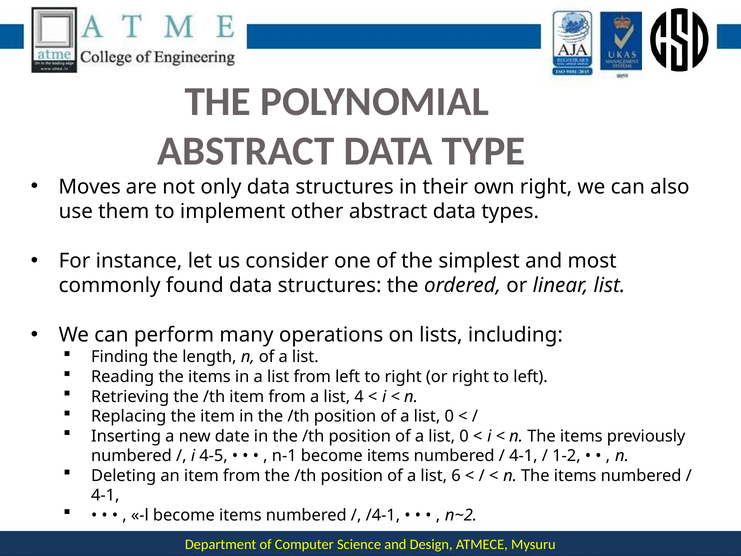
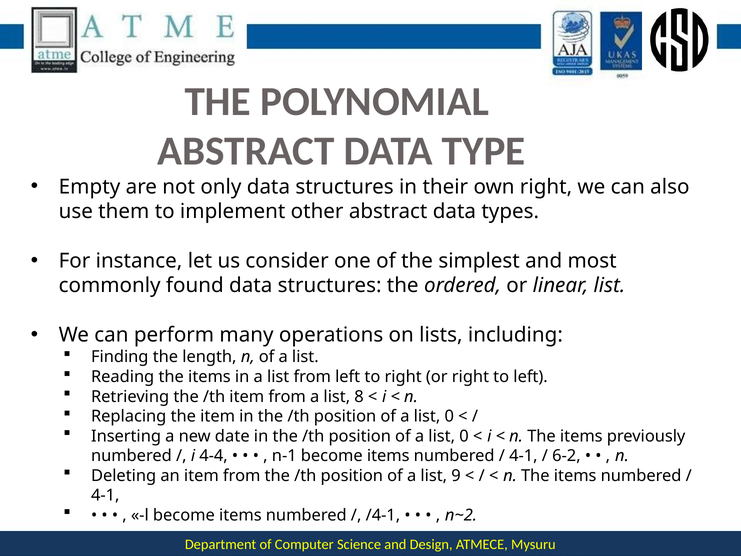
Moves: Moves -> Empty (89, 187)
4: 4 -> 8 (359, 396)
4-5: 4-5 -> 4-4 (213, 456)
1-2: 1-2 -> 6-2 (566, 456)
6: 6 -> 9 (456, 475)
